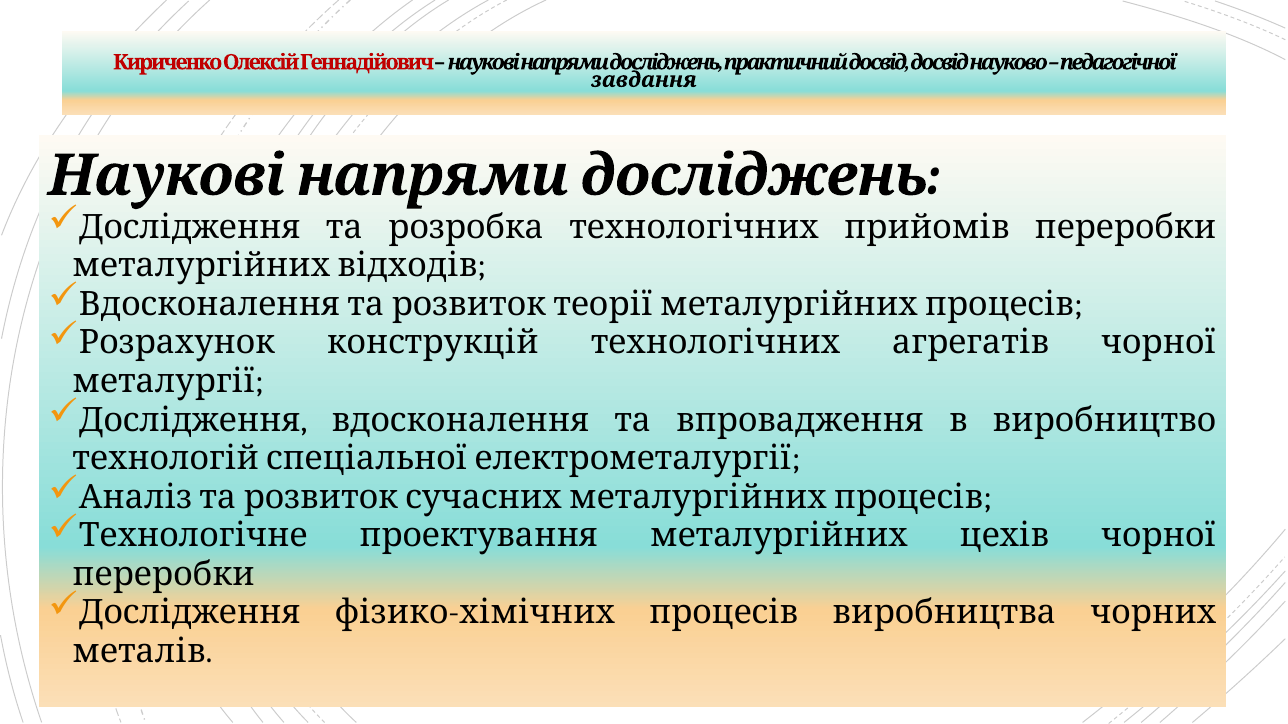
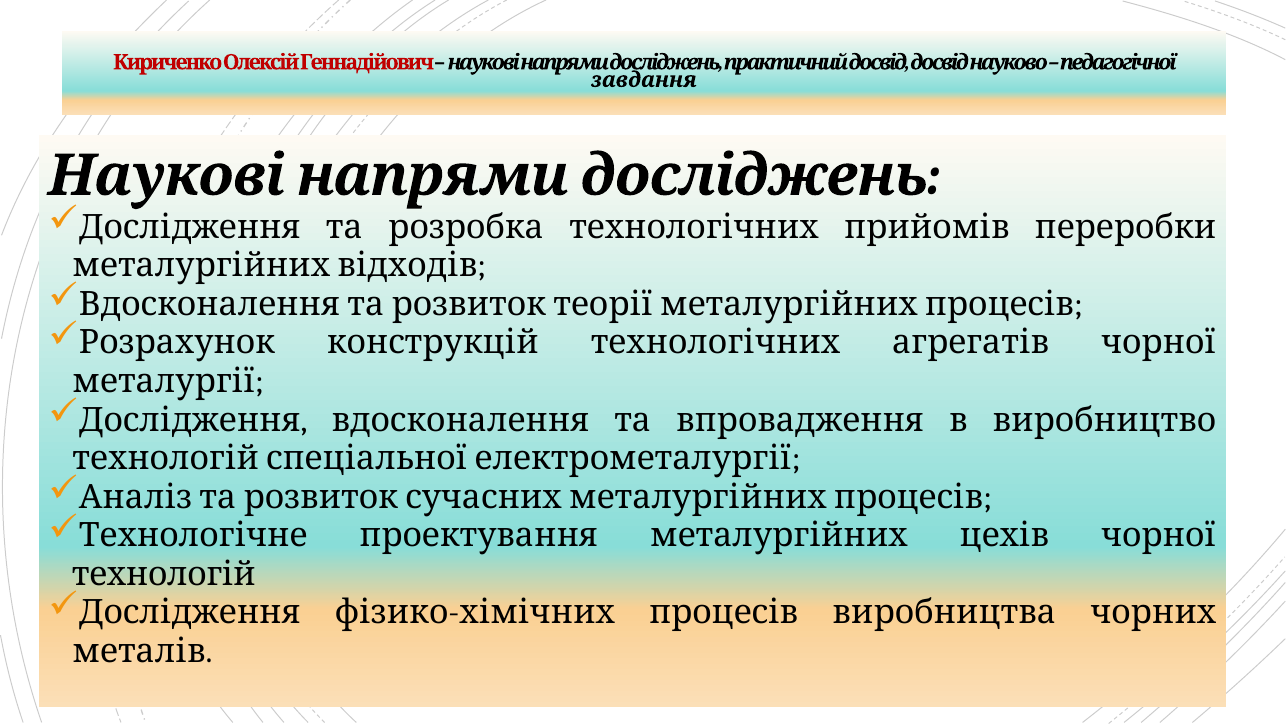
переробки: переробки -> технологій (164, 575)
